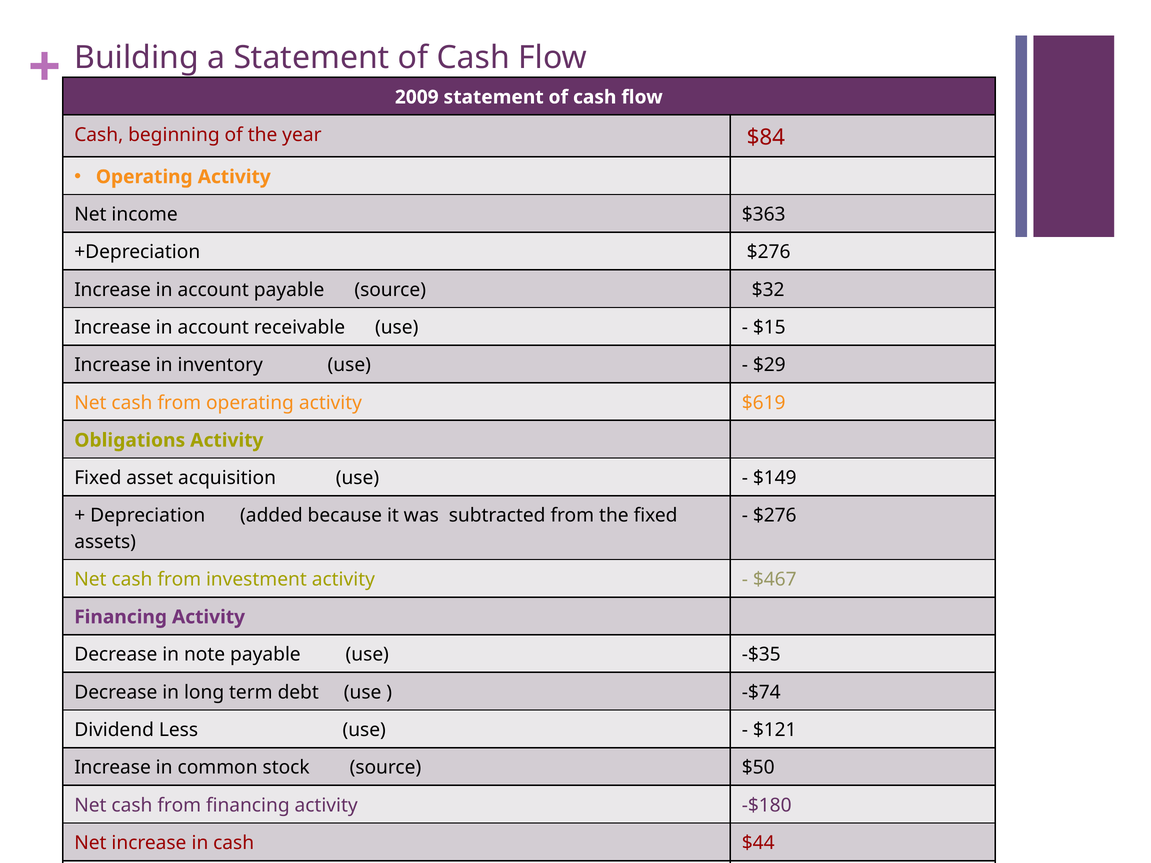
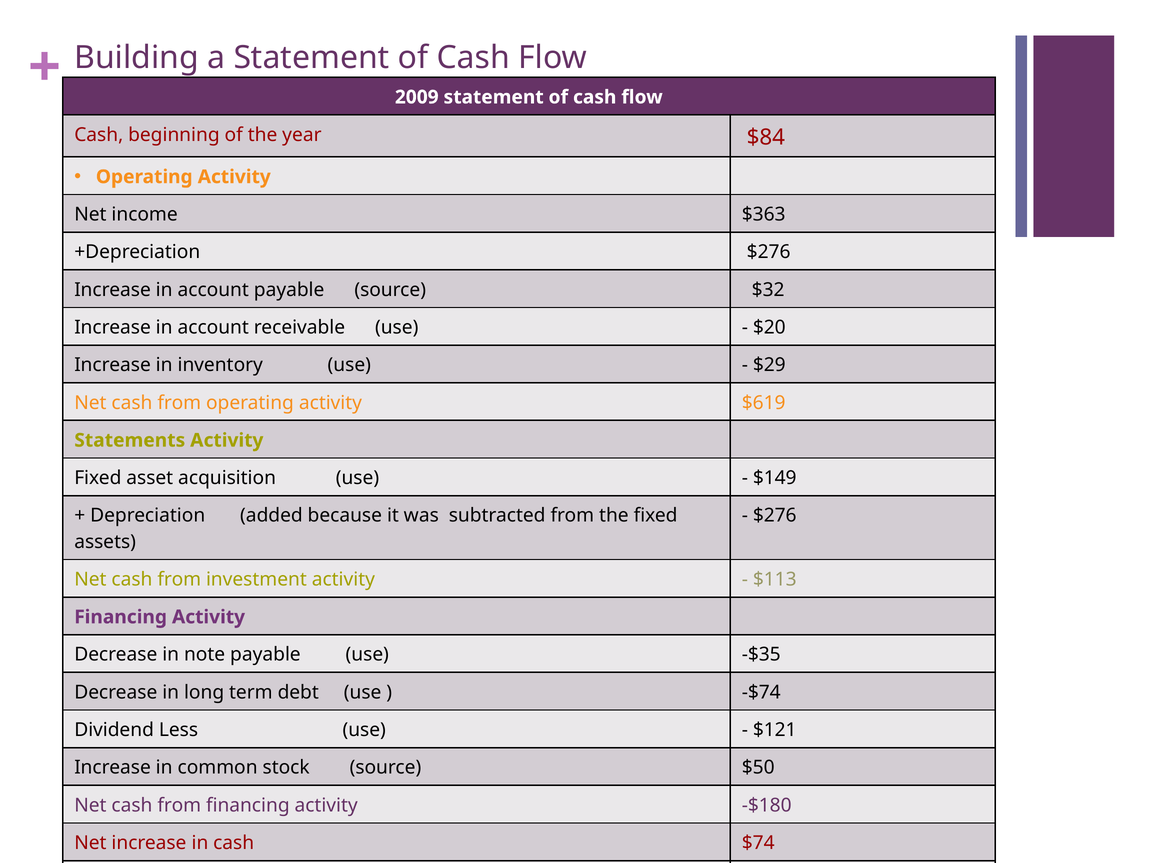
$15: $15 -> $20 (769, 328)
Obligations: Obligations -> Statements (130, 440)
$467: $467 -> $113 (775, 580)
$44: $44 -> $74 (758, 843)
